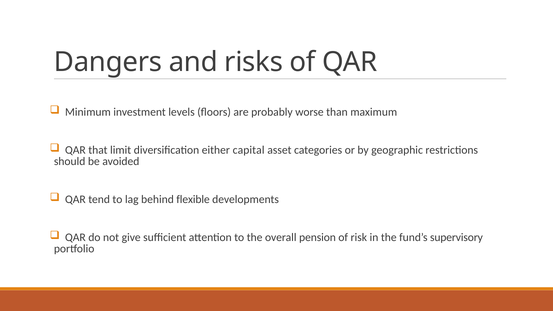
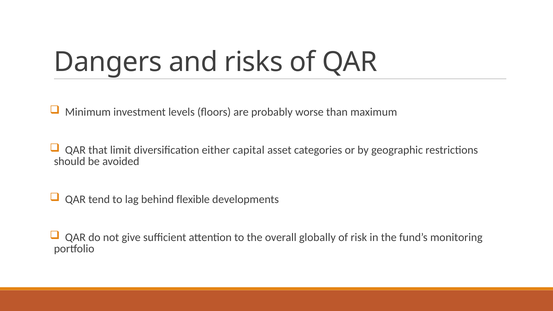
pension: pension -> globally (317, 238)
supervisory: supervisory -> monitoring (456, 238)
